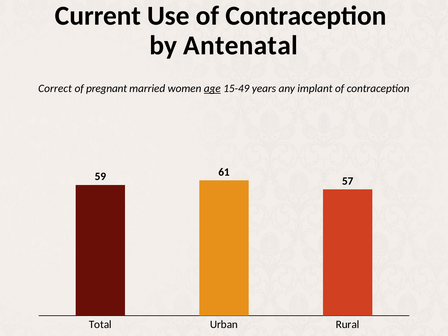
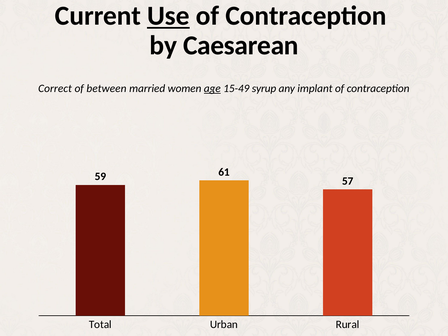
Use underline: none -> present (168, 16)
Antenatal: Antenatal -> Caesarean (241, 46)
pregnant: pregnant -> between (106, 88)
years: years -> syrup (264, 88)
